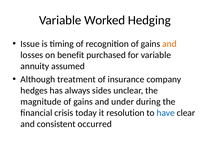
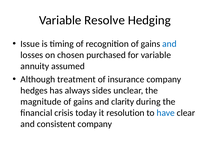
Worked: Worked -> Resolve (105, 20)
and colour: orange -> blue (169, 44)
benefit: benefit -> chosen (71, 55)
under: under -> clarity (123, 102)
consistent occurred: occurred -> company (95, 124)
